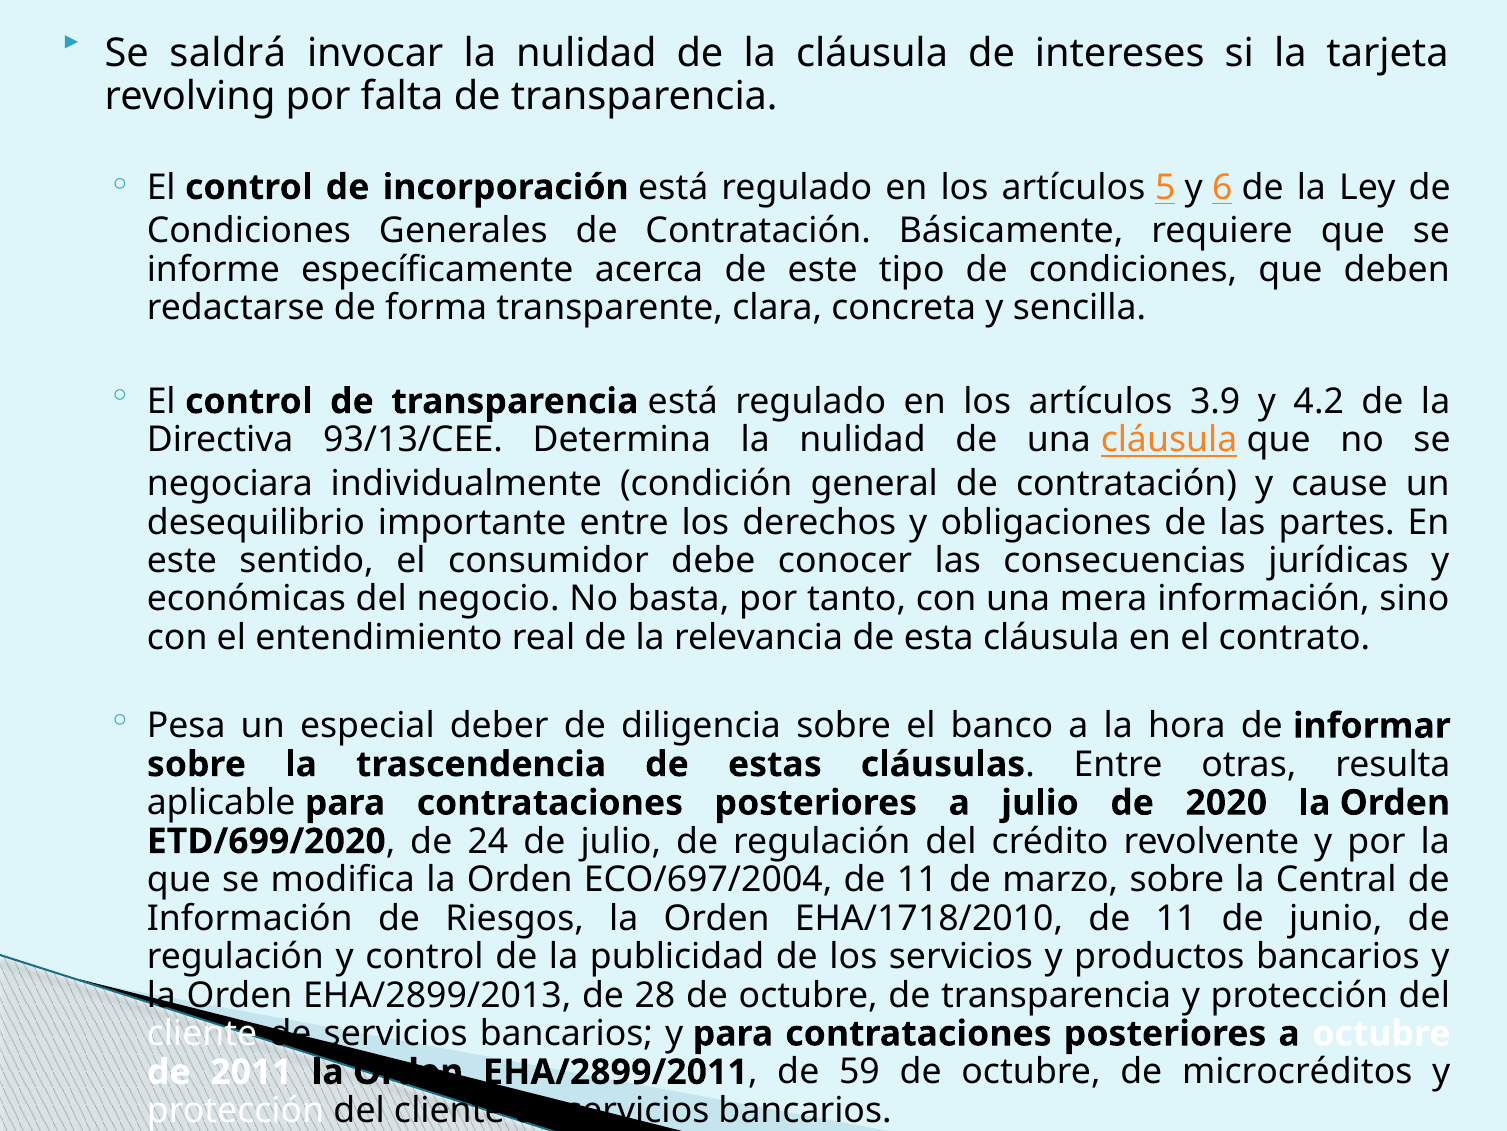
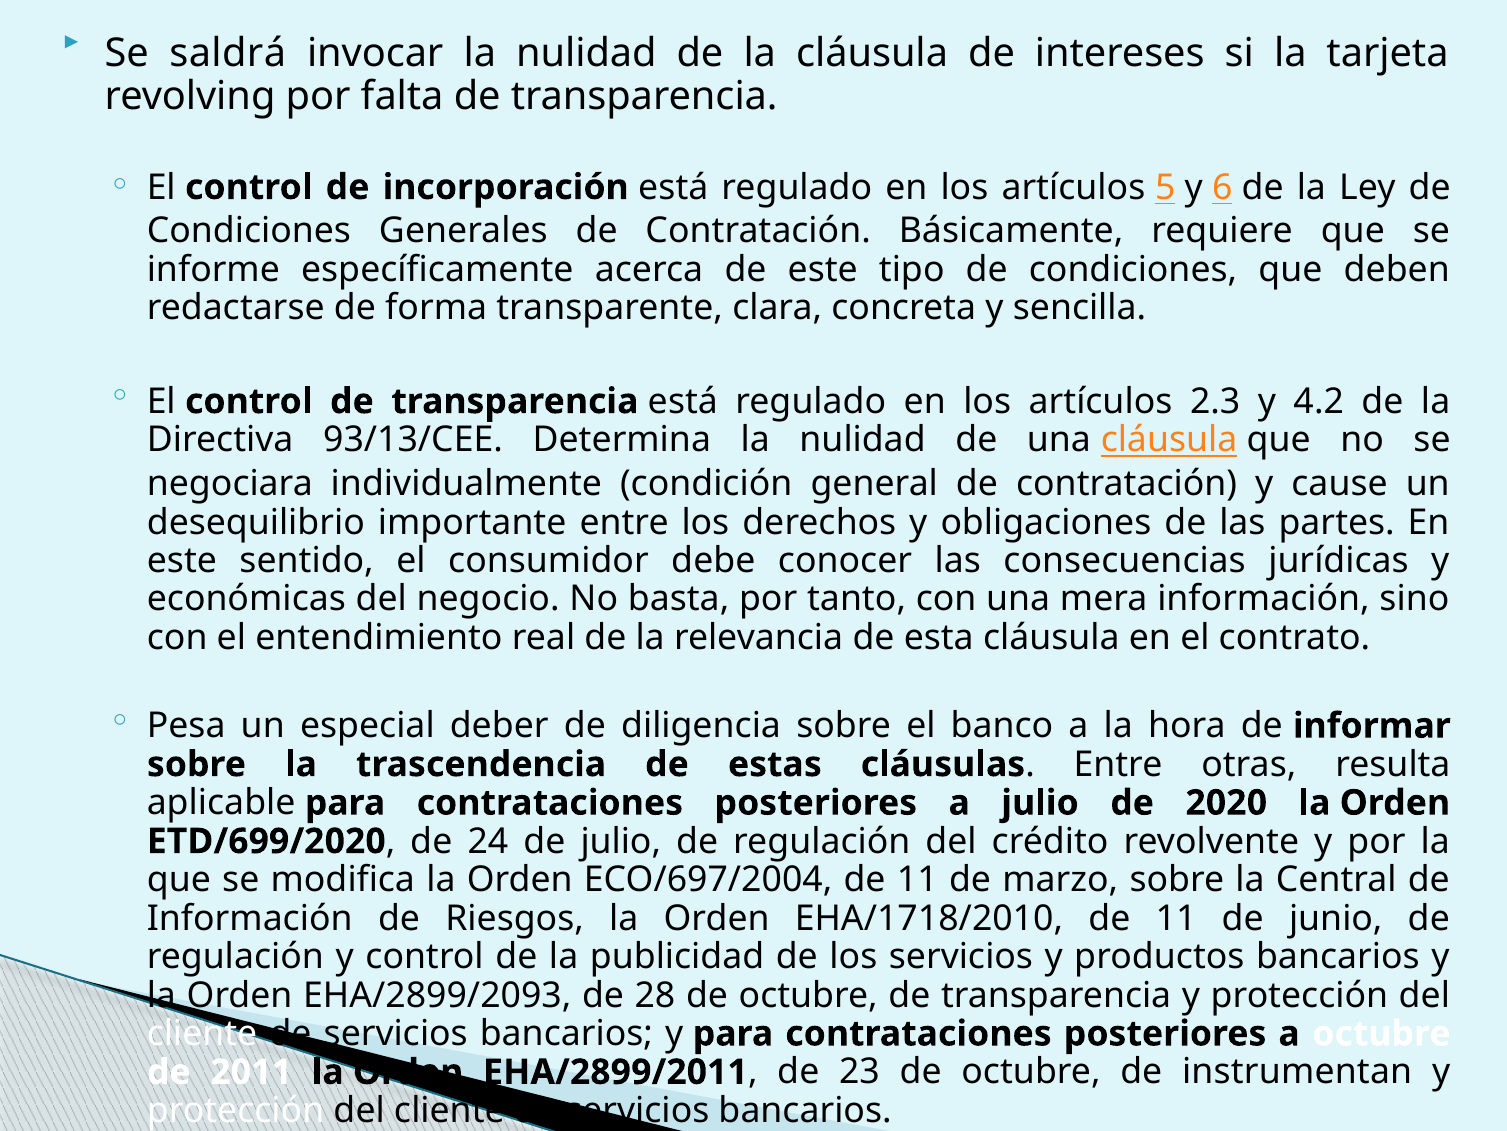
3.9: 3.9 -> 2.3 (1215, 401)
EHA/2899/2013: EHA/2899/2013 -> EHA/2899/2093 (437, 995)
59: 59 -> 23 (859, 1072)
microcréditos: microcréditos -> instrumentan (1297, 1072)
